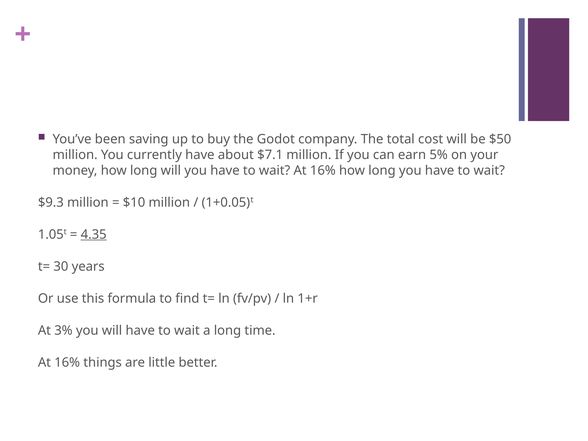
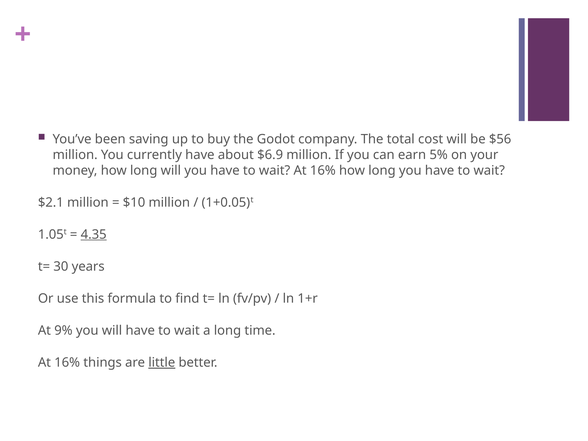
$50: $50 -> $56 (500, 139)
$7.1: $7.1 -> $6.9 (270, 155)
$9.3: $9.3 -> $2.1 (51, 202)
3%: 3% -> 9% (63, 331)
little underline: none -> present (162, 363)
